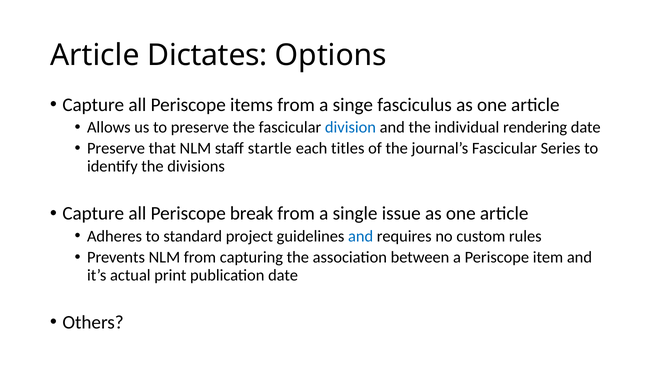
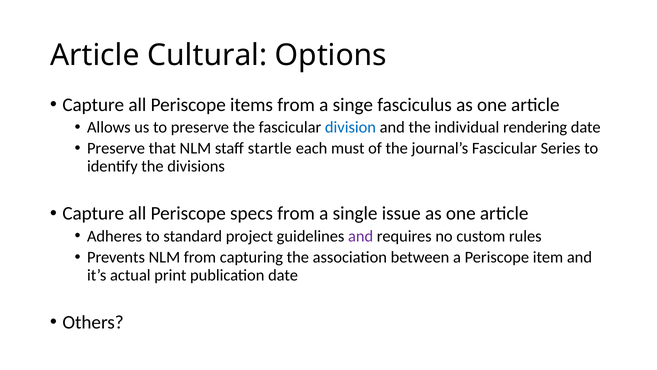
Dictates: Dictates -> Cultural (207, 55)
titles: titles -> must (348, 148)
break: break -> specs (251, 213)
and colour: blue -> purple (361, 236)
